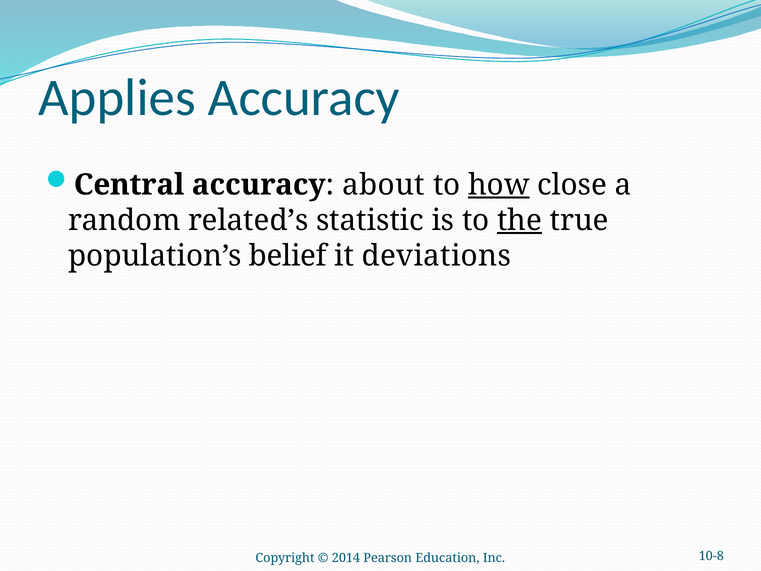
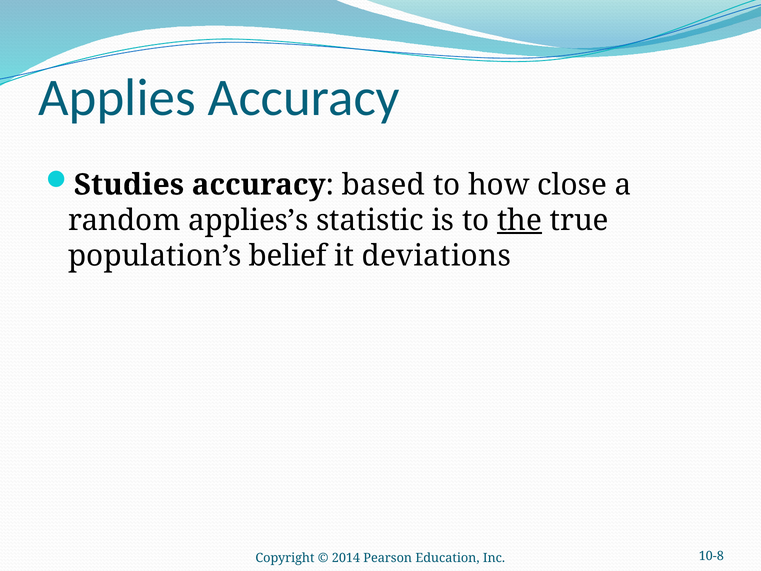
Central: Central -> Studies (129, 185)
about: about -> based (383, 185)
how underline: present -> none (499, 185)
related’s: related’s -> applies’s (248, 220)
